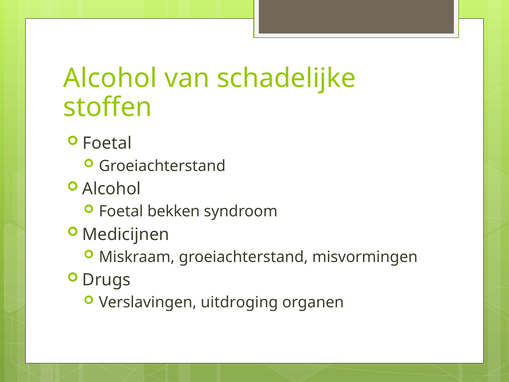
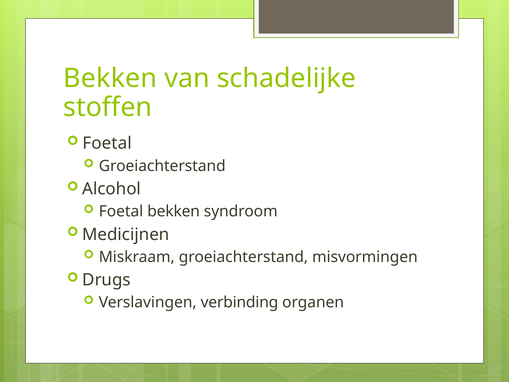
Alcohol: Alcohol -> Bekken (110, 78)
uitdroging: uitdroging -> verbinding (239, 302)
